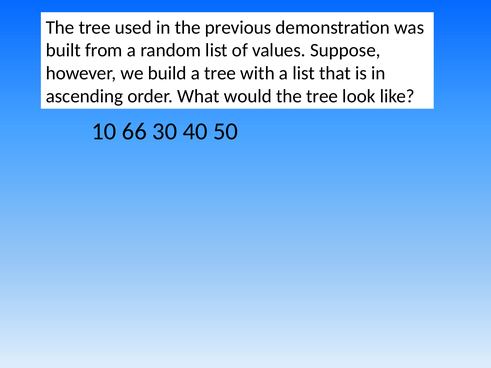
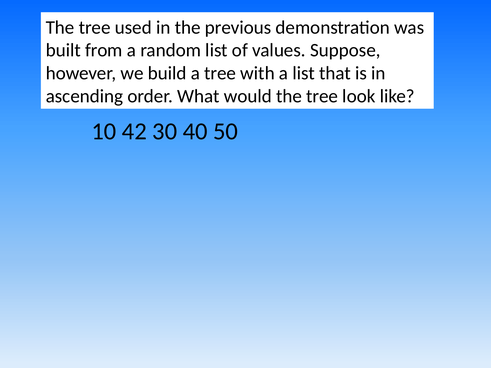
66: 66 -> 42 (134, 131)
